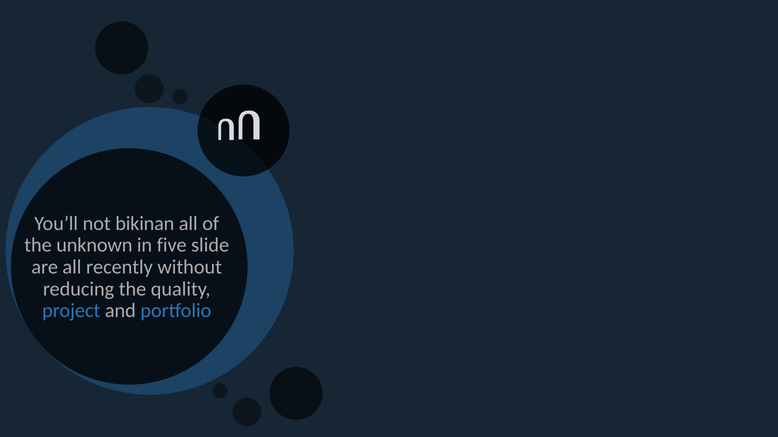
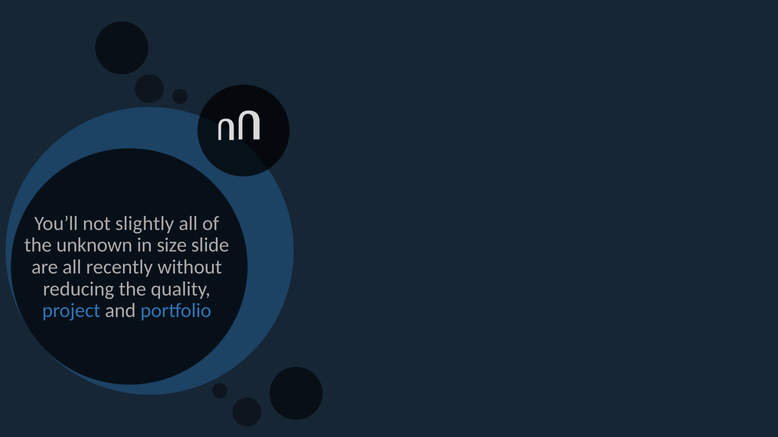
bikinan: bikinan -> slightly (145, 224)
five: five -> size (172, 246)
